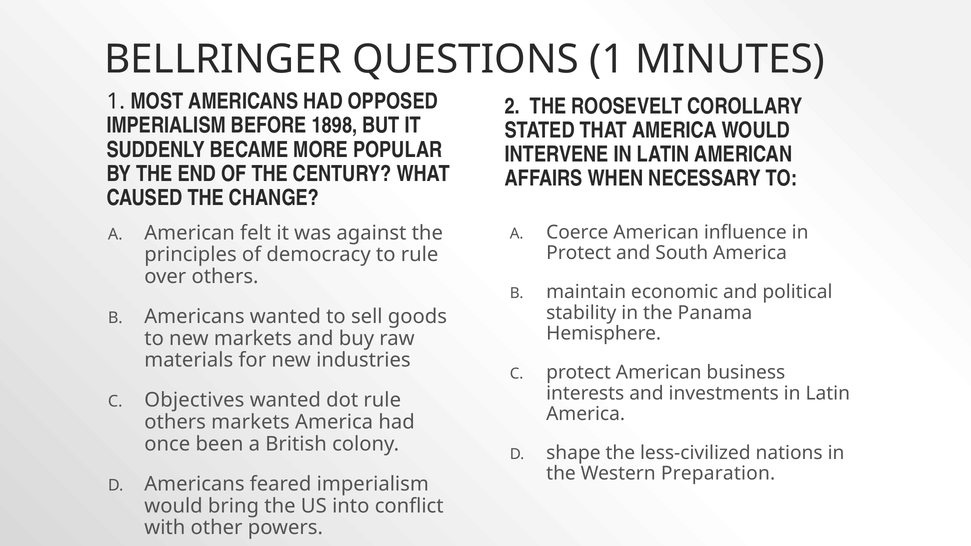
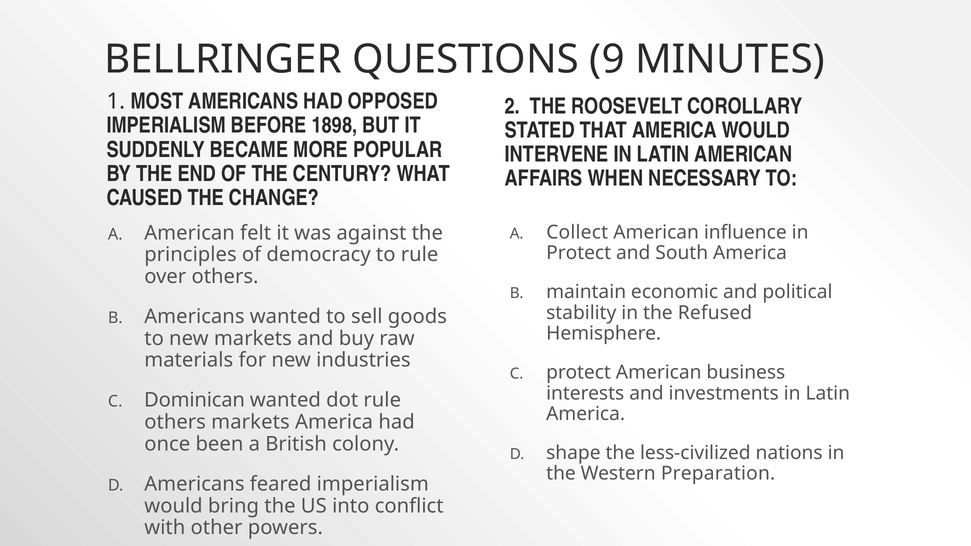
QUESTIONS 1: 1 -> 9 (607, 59)
Coerce: Coerce -> Collect (577, 232)
Panama: Panama -> Refused (715, 313)
Objectives: Objectives -> Dominican (195, 401)
